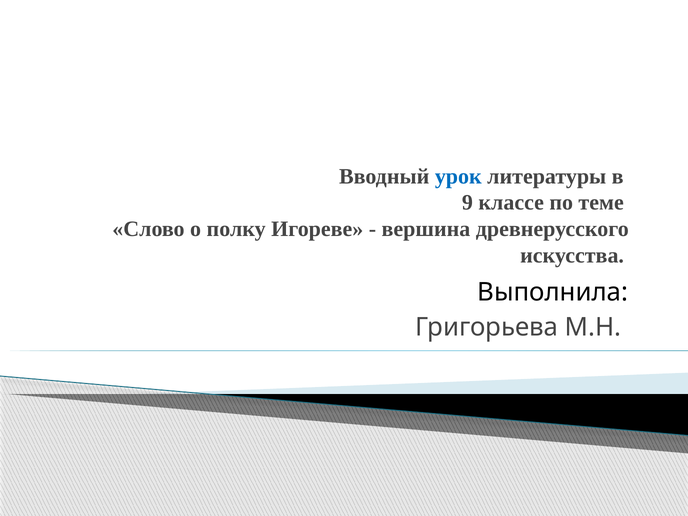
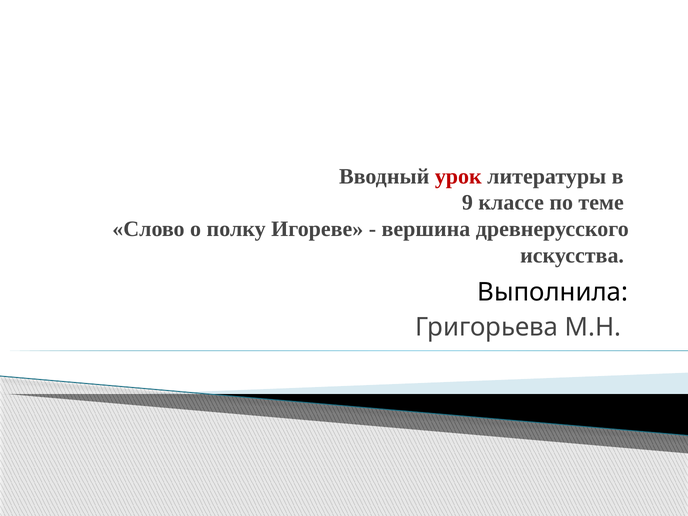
урок colour: blue -> red (458, 176)
